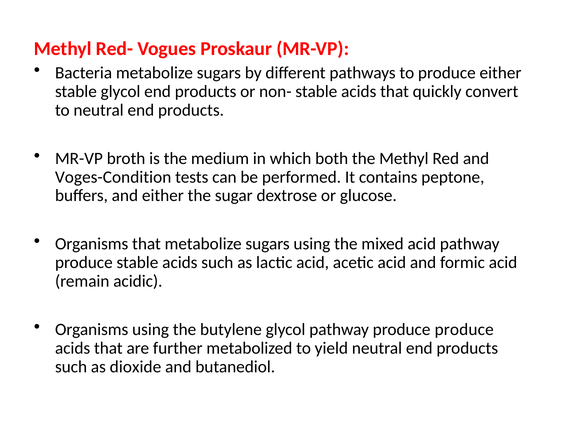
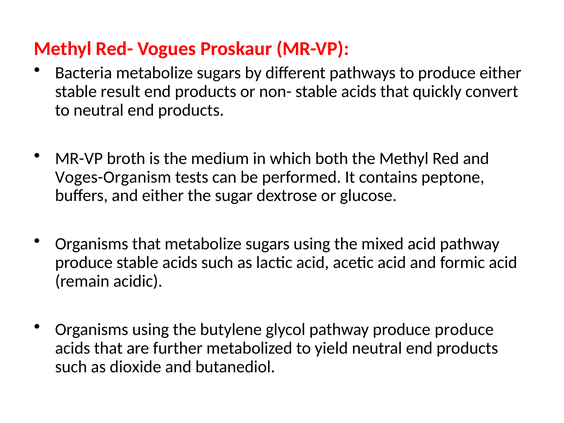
stable glycol: glycol -> result (121, 92)
Voges-Condition: Voges-Condition -> Voges-Organism (113, 177)
